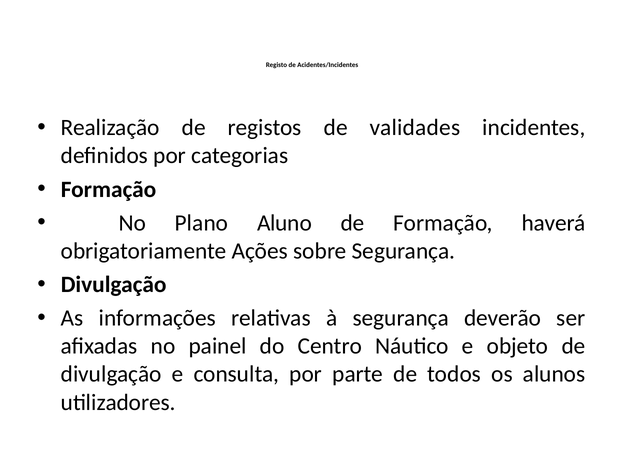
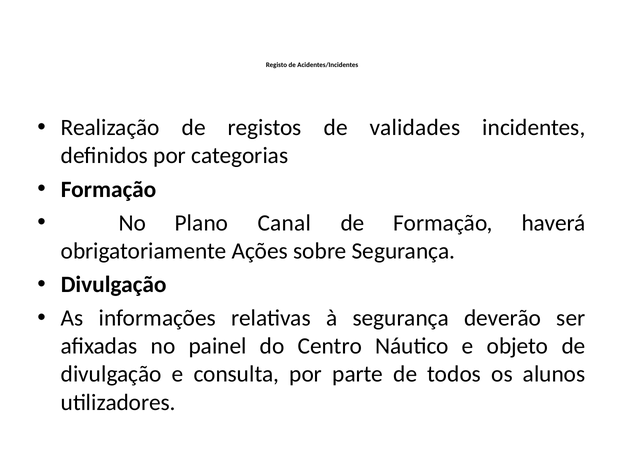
Aluno: Aluno -> Canal (284, 223)
